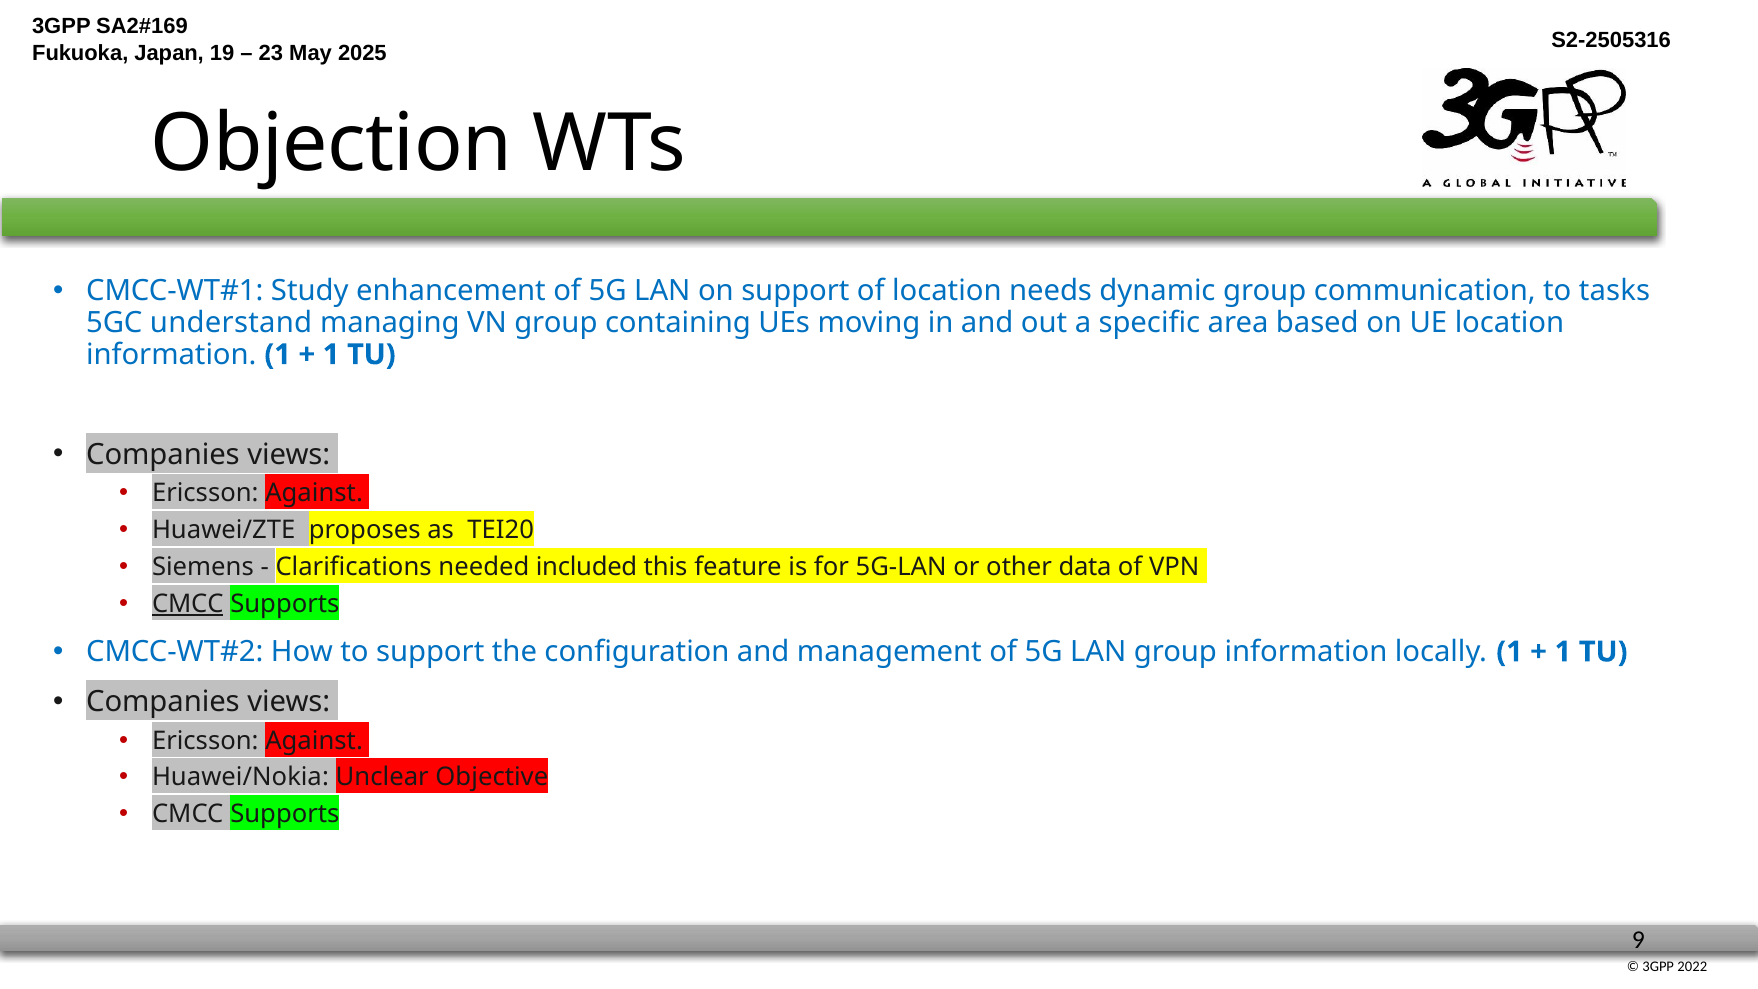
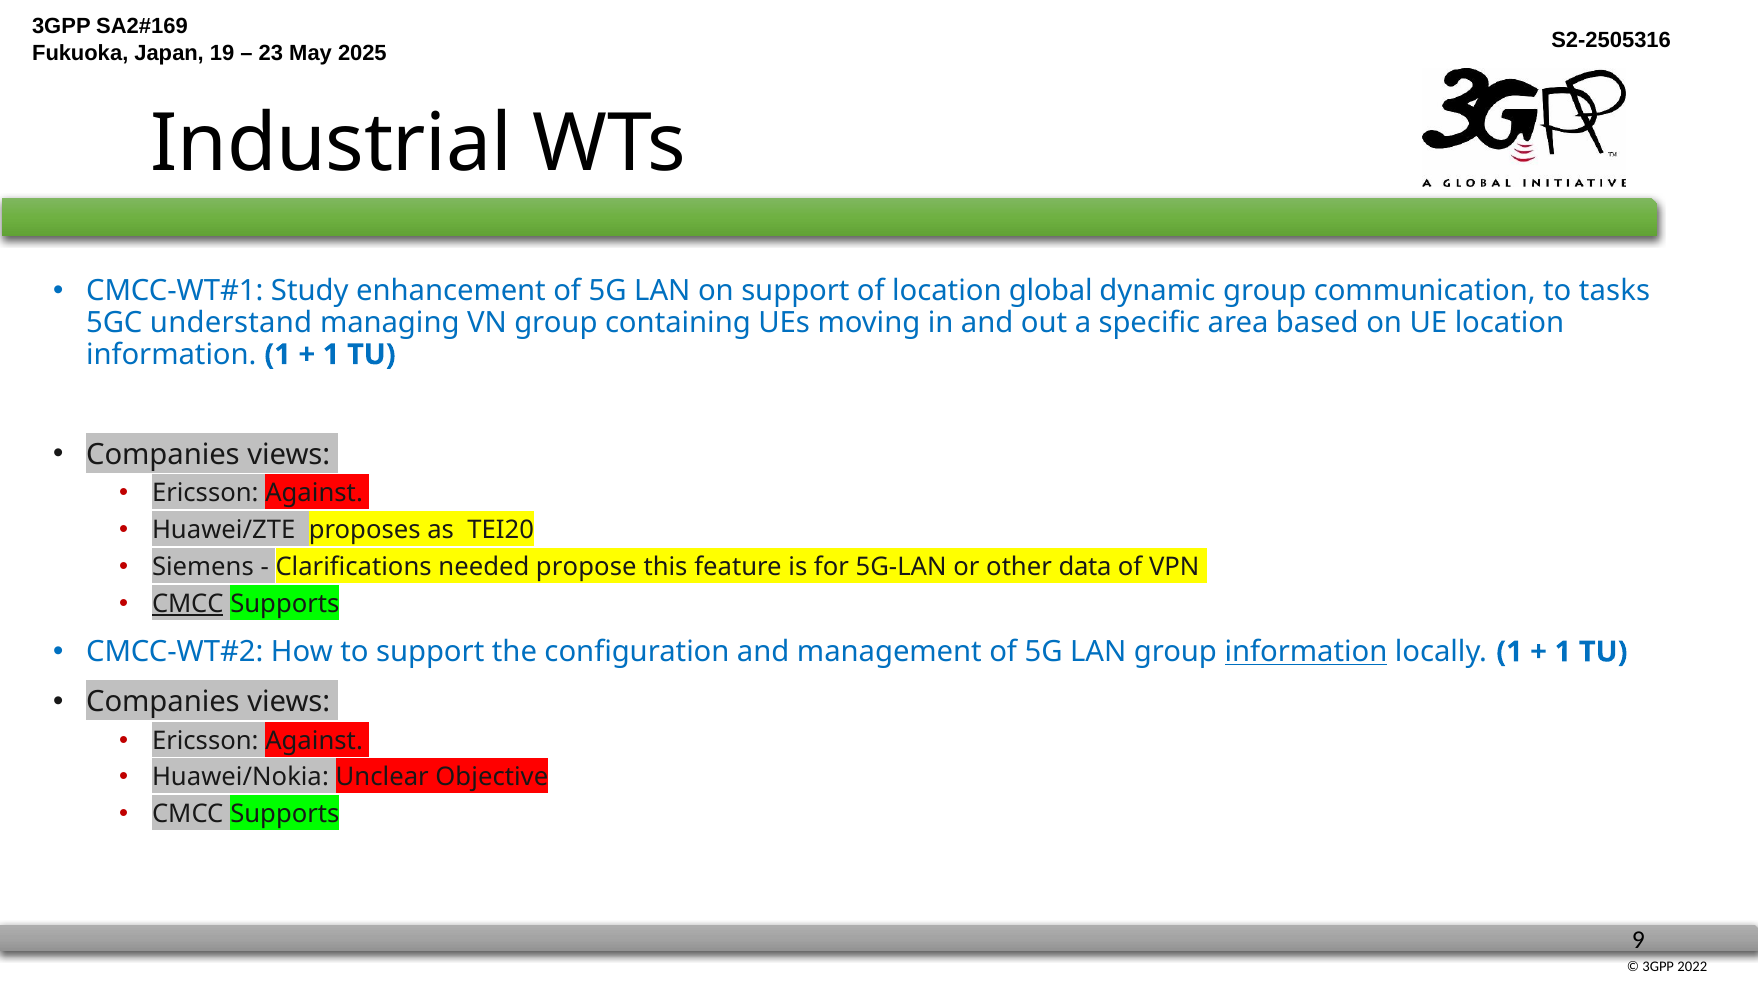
Objection: Objection -> Industrial (331, 144)
needs: needs -> global (1051, 291)
included: included -> propose (586, 567)
information underline: none -> present (1306, 652)
